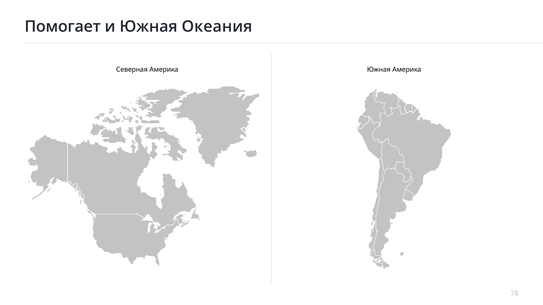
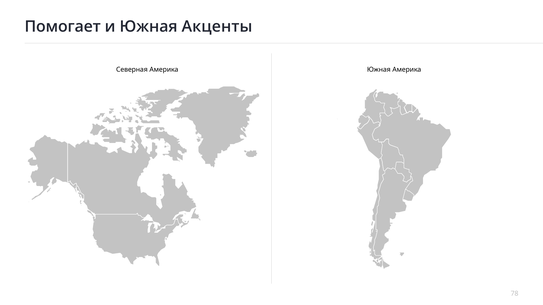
Океания: Океания -> Акценты (217, 27)
